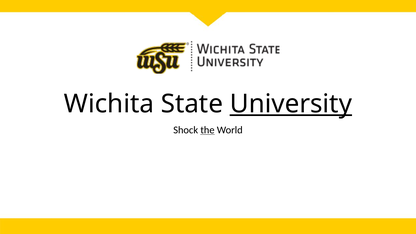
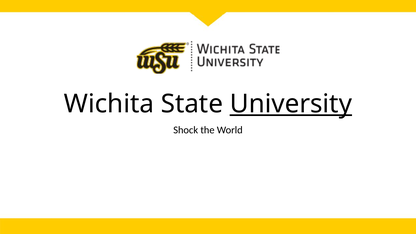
the underline: present -> none (207, 130)
